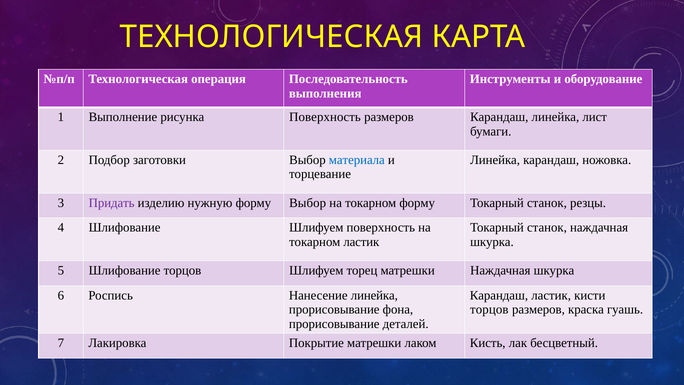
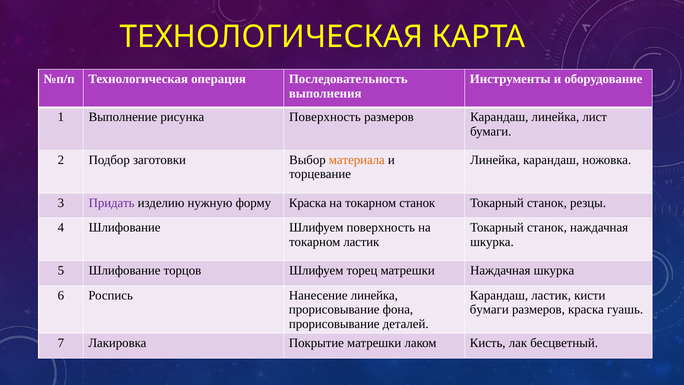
материала colour: blue -> orange (357, 160)
форму Выбор: Выбор -> Краска (308, 203)
токарном форму: форму -> станок (417, 203)
торцов: торцов -> бумаги (489, 309)
